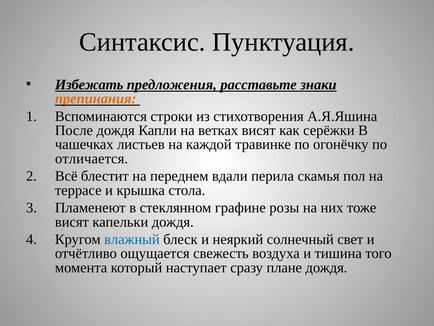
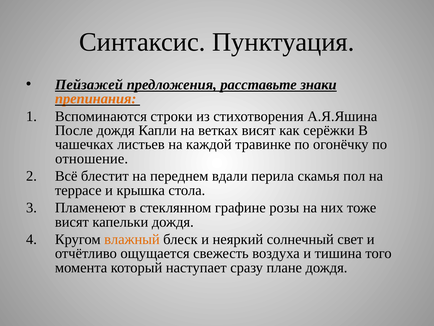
Избежать: Избежать -> Пейзажей (89, 85)
отличается: отличается -> отношение (92, 158)
влажный colour: blue -> orange (132, 239)
